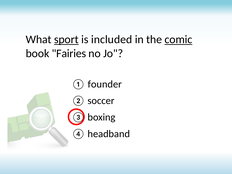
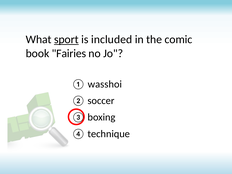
comic underline: present -> none (178, 39)
founder: founder -> wasshoi (105, 84)
headband: headband -> technique (109, 134)
